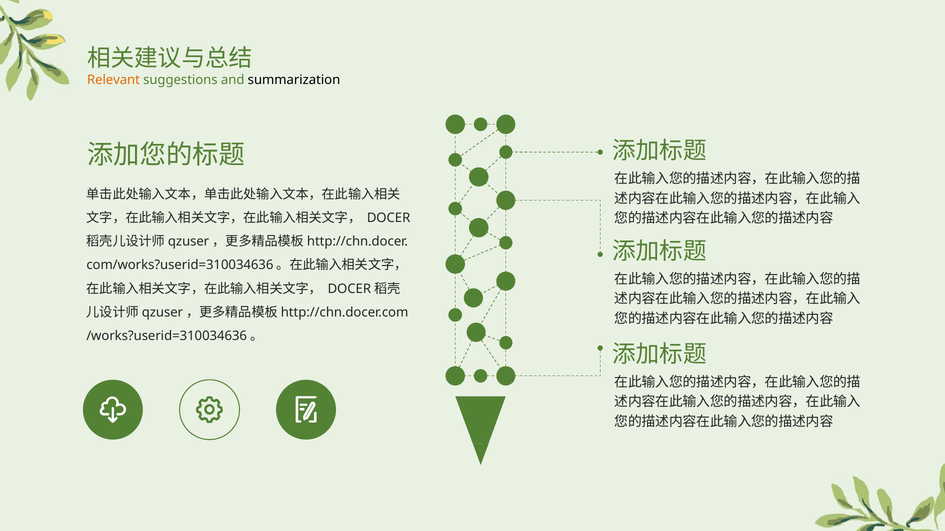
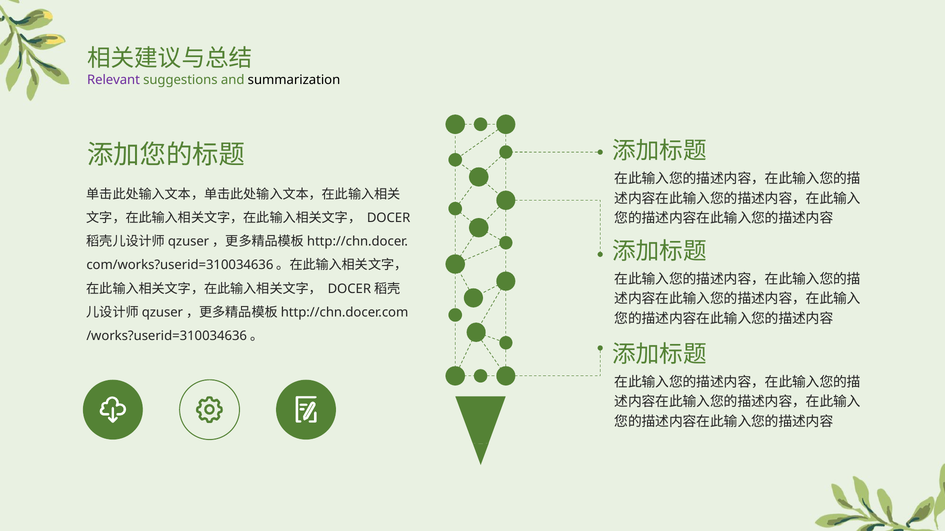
Relevant colour: orange -> purple (113, 80)
